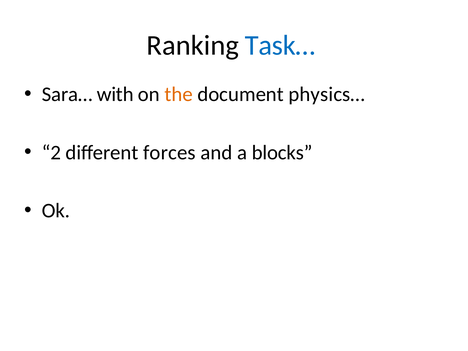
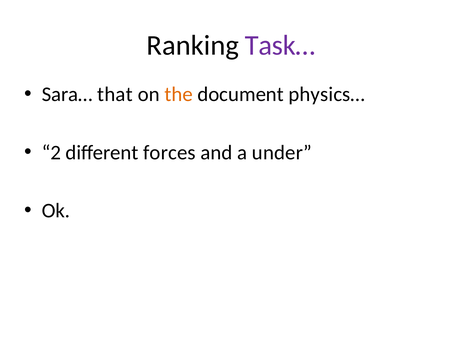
Task… colour: blue -> purple (280, 45)
with: with -> that (115, 94)
blocks: blocks -> under (282, 153)
